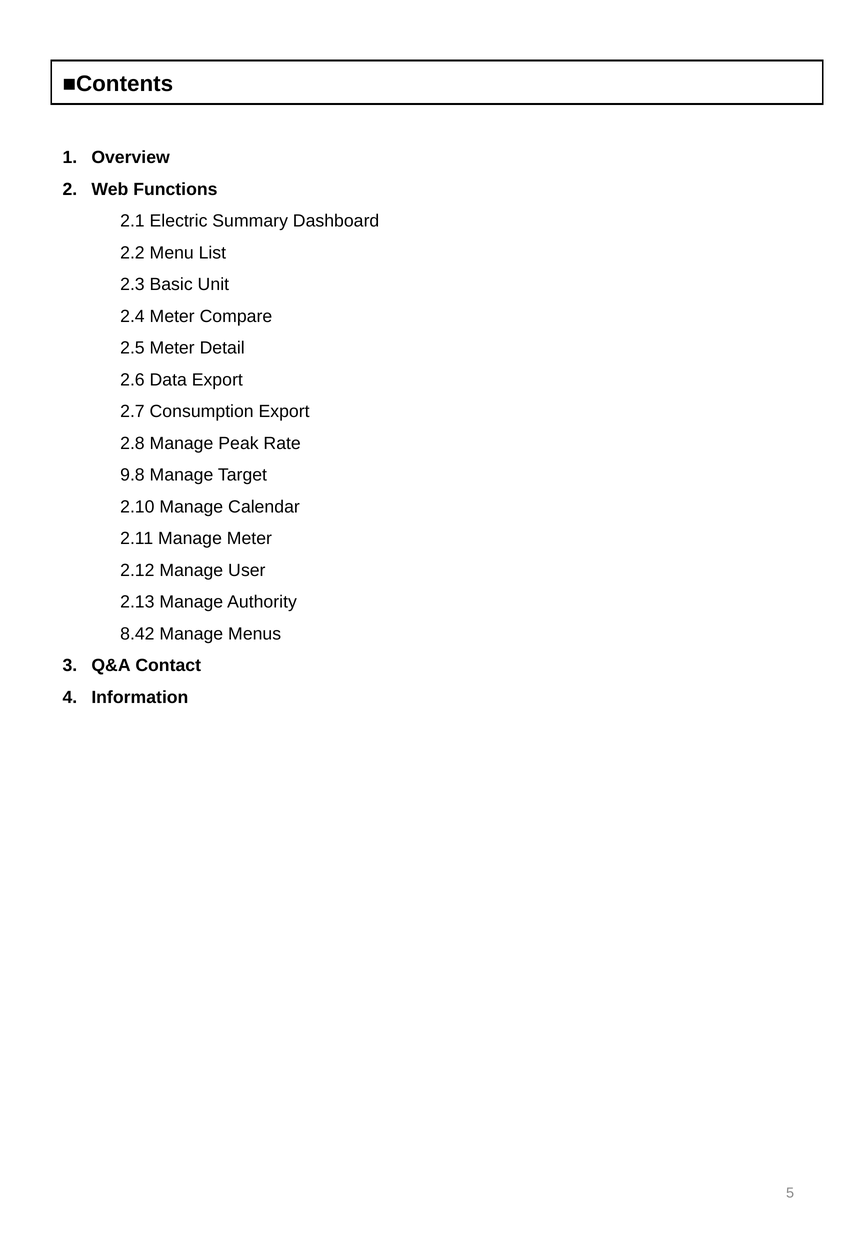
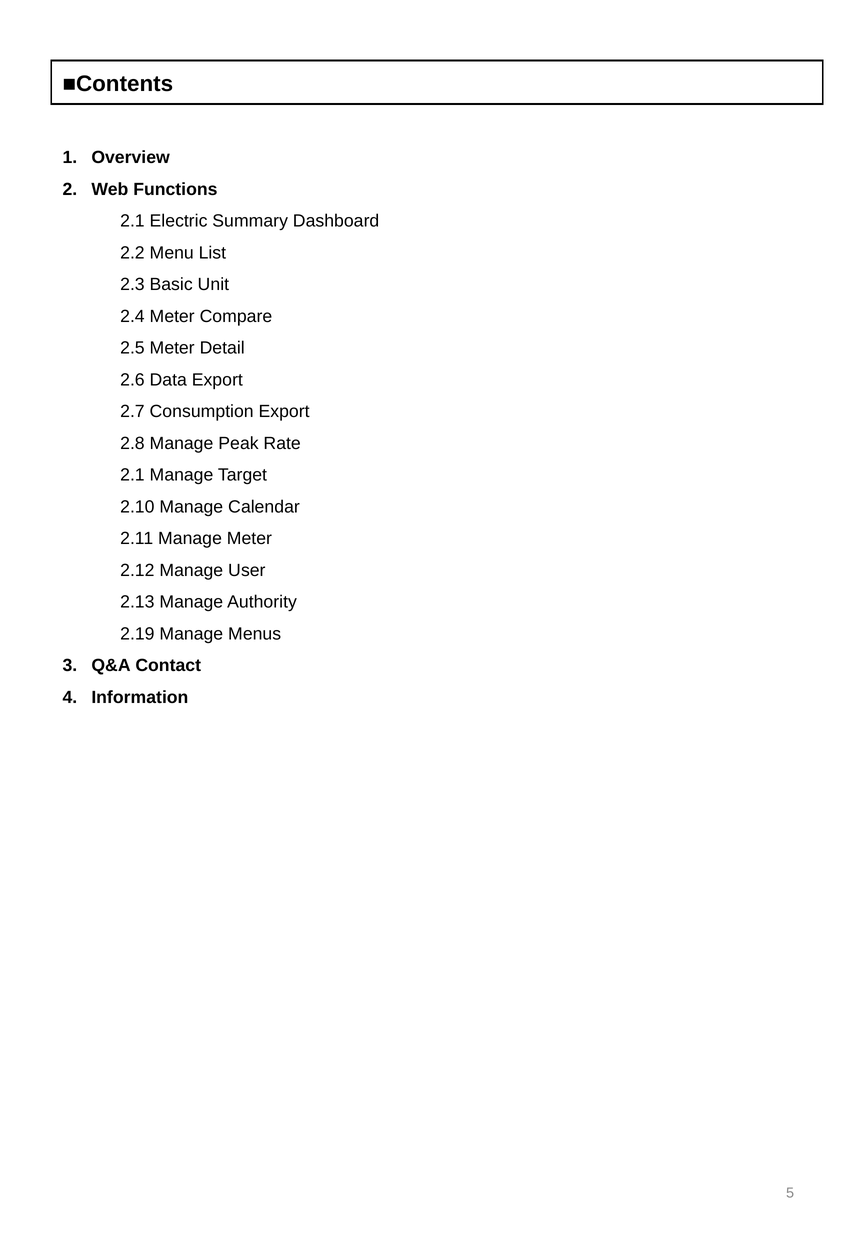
9.8: 9.8 -> 2.1 (132, 475)
8.42: 8.42 -> 2.19 (137, 634)
